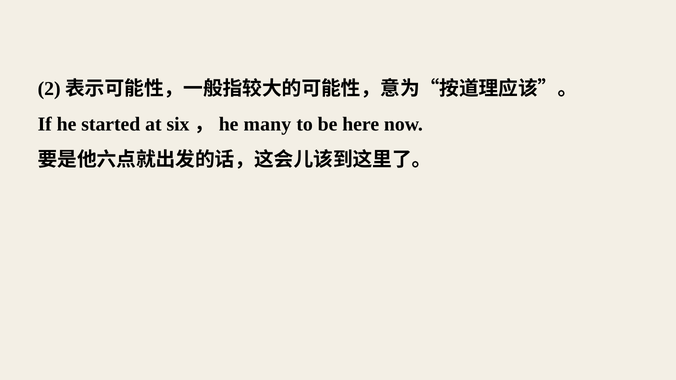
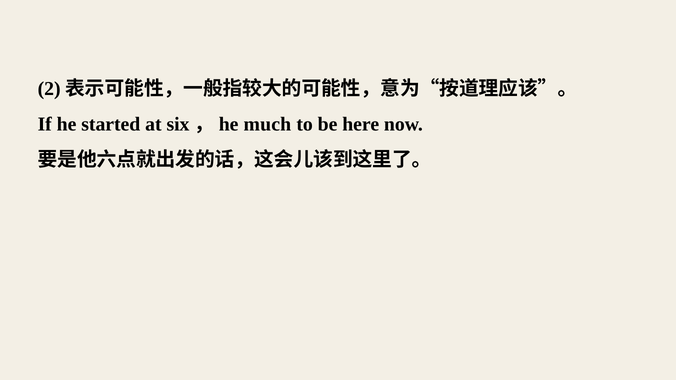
many: many -> much (267, 124)
